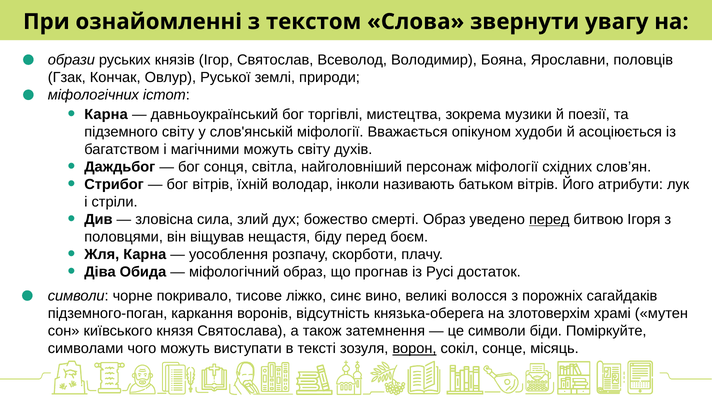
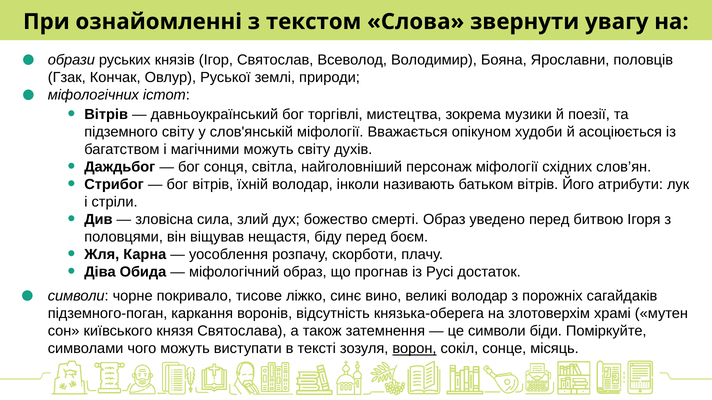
Карна: Карна -> Вітрів (106, 114)
перед underline: present -> none (549, 220)
великі волосся: волосся -> володар (479, 296)
